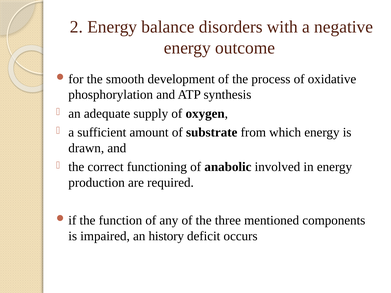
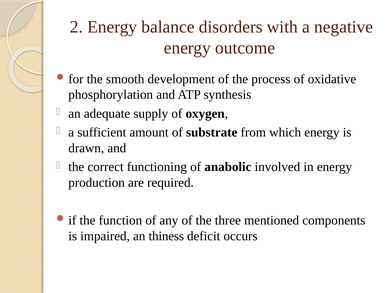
history: history -> thiness (166, 236)
